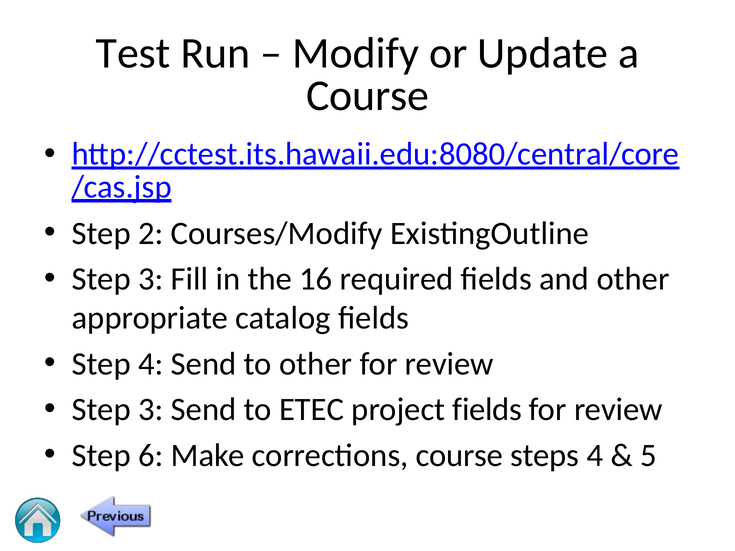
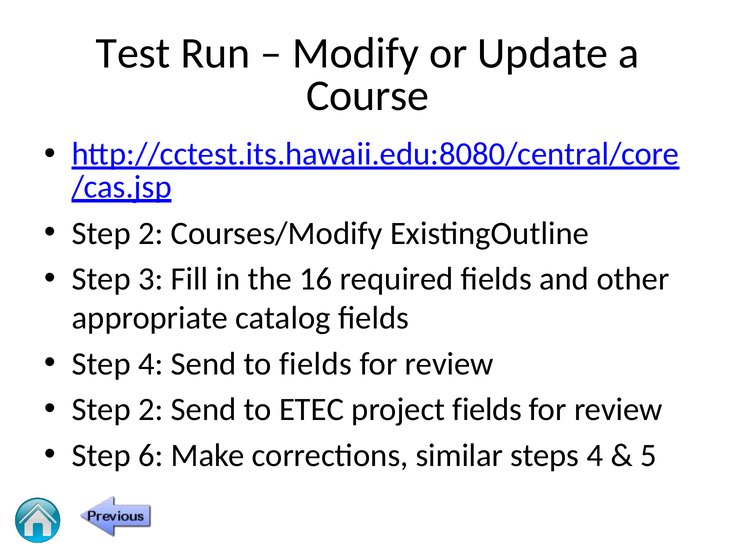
to other: other -> fields (315, 364)
3: 3 -> 2 (151, 410)
corrections course: course -> similar (459, 456)
